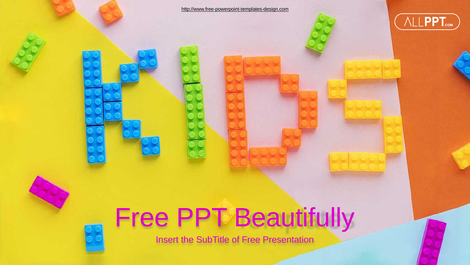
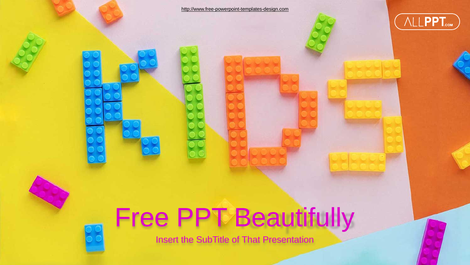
of Free: Free -> That (251, 239)
